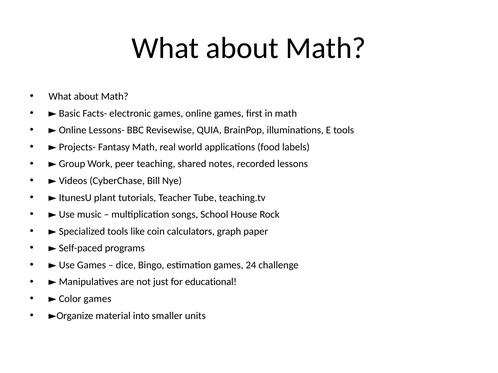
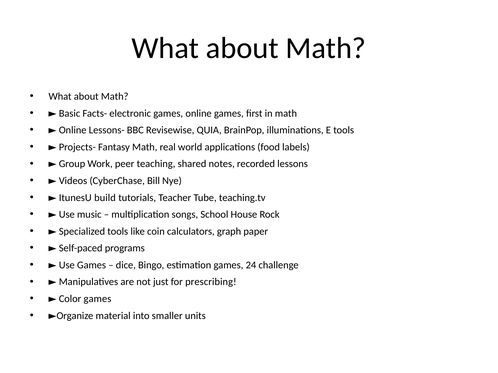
plant: plant -> build (105, 198)
educational: educational -> prescribing (211, 282)
